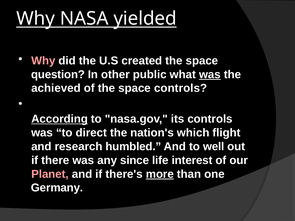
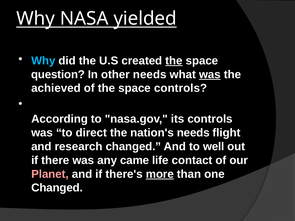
Why colour: pink -> light blue (43, 61)
the underline: none -> present (174, 61)
other public: public -> needs (150, 75)
According underline: present -> none (60, 119)
nation's which: which -> needs (193, 133)
research humbled: humbled -> changed (133, 147)
since: since -> came (135, 160)
interest: interest -> contact (192, 160)
Germany: Germany -> Changed (57, 188)
